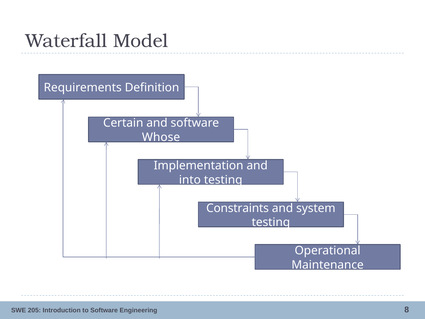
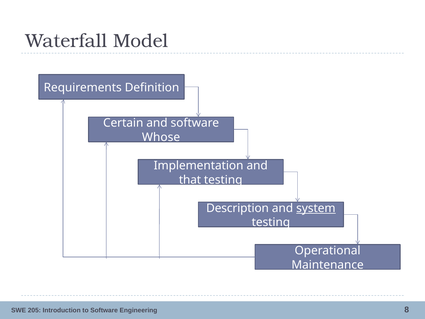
into: into -> that (190, 180)
Constraints: Constraints -> Description (238, 208)
system underline: none -> present (316, 208)
